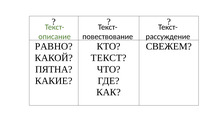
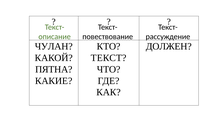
РАВНО: РАВНО -> ЧУЛАН (54, 46)
СВЕЖЕМ: СВЕЖЕМ -> ДОЛЖЕН (169, 46)
